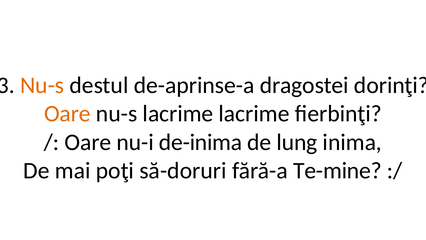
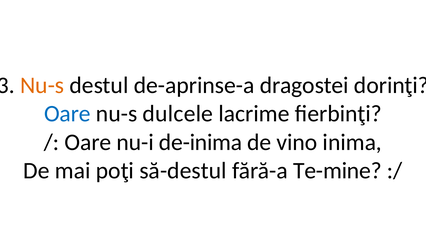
Oare colour: orange -> blue (67, 114)
nu-s lacrime: lacrime -> dulcele (178, 114)
lung: lung -> vino (297, 142)
să-doruri: să-doruri -> să-destul (183, 170)
